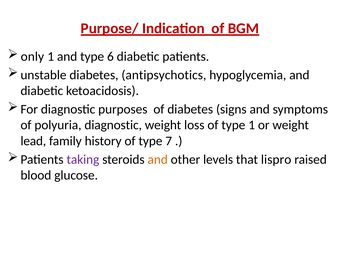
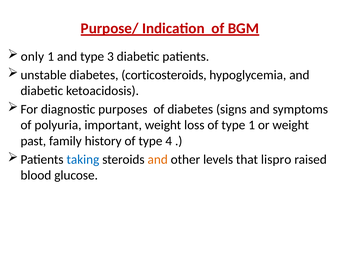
6: 6 -> 3 (110, 56)
antipsychotics: antipsychotics -> corticosteroids (164, 75)
polyuria diagnostic: diagnostic -> important (113, 125)
lead: lead -> past (33, 141)
7: 7 -> 4 (169, 141)
taking colour: purple -> blue (83, 159)
